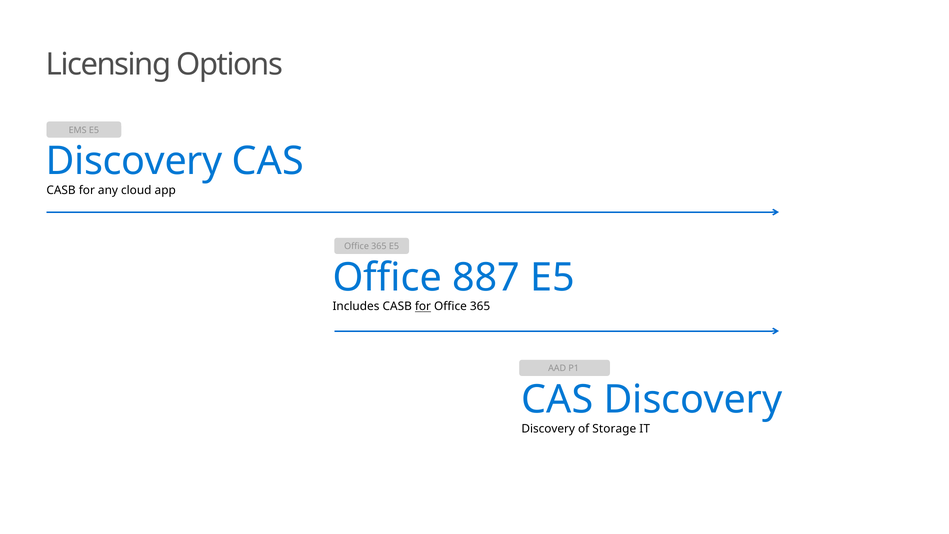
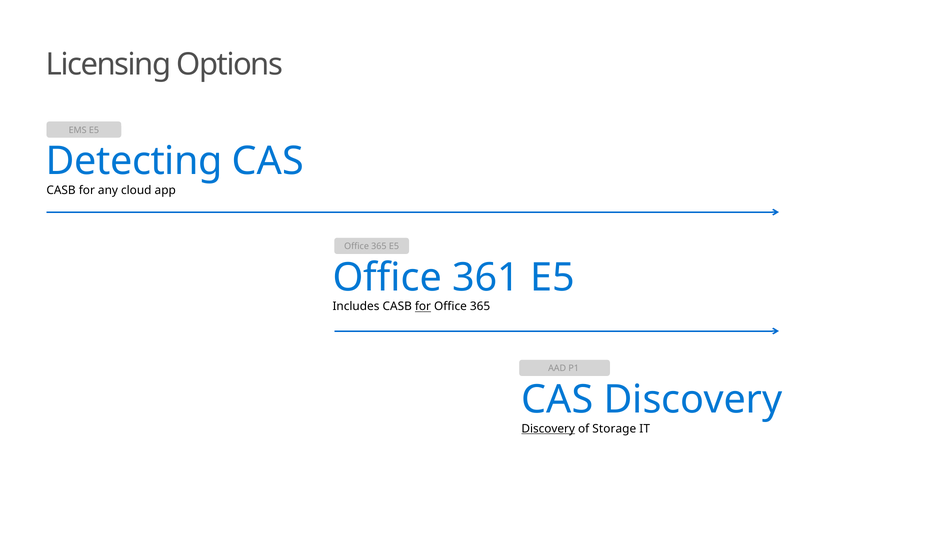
Discovery: Discovery -> Detecting (134, 161)
887: 887 -> 361 (486, 278)
Discovery underline: none -> present (548, 428)
